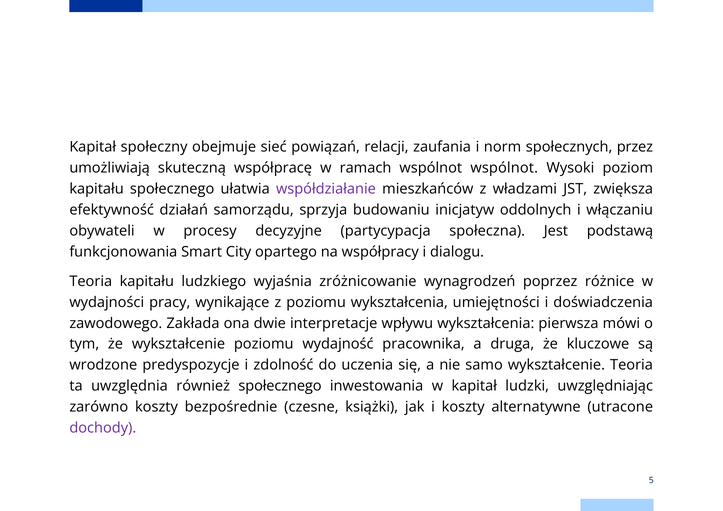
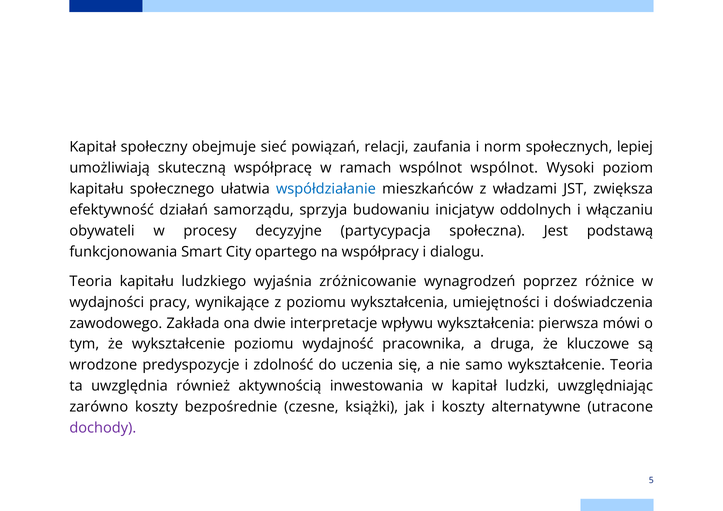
przez: przez -> lepiej (635, 147)
współdziałanie colour: purple -> blue (326, 189)
również społecznego: społecznego -> aktywnością (280, 386)
